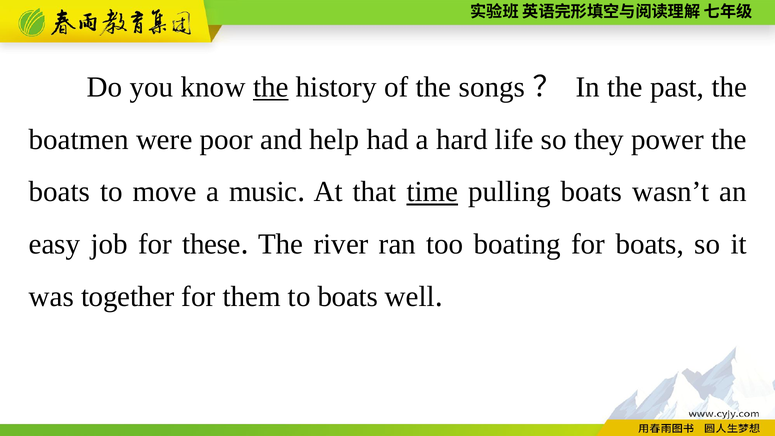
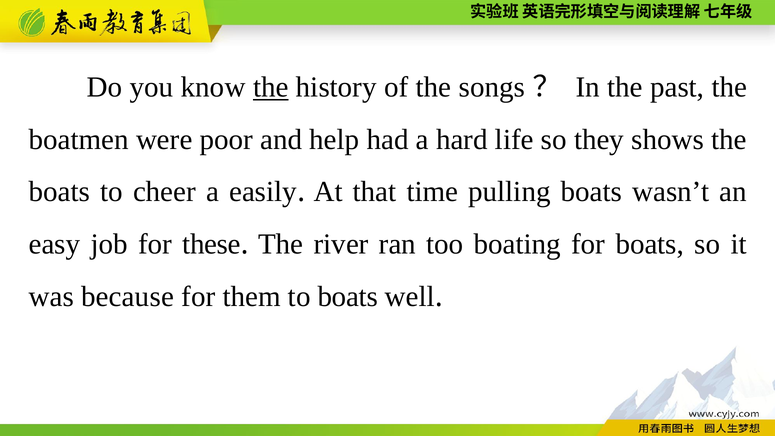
power: power -> shows (668, 140)
move: move -> cheer (164, 192)
music: music -> easily (263, 192)
time underline: present -> none (432, 192)
together: together -> because (128, 297)
